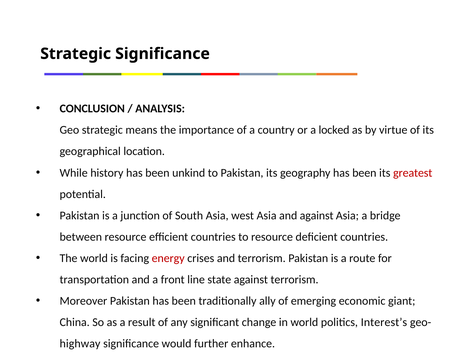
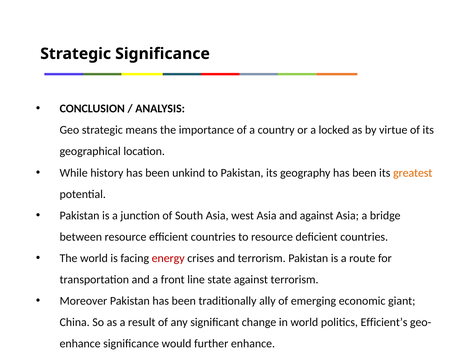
greatest colour: red -> orange (413, 173)
Interest’s: Interest’s -> Efficient’s (384, 322)
highway: highway -> enhance (80, 343)
